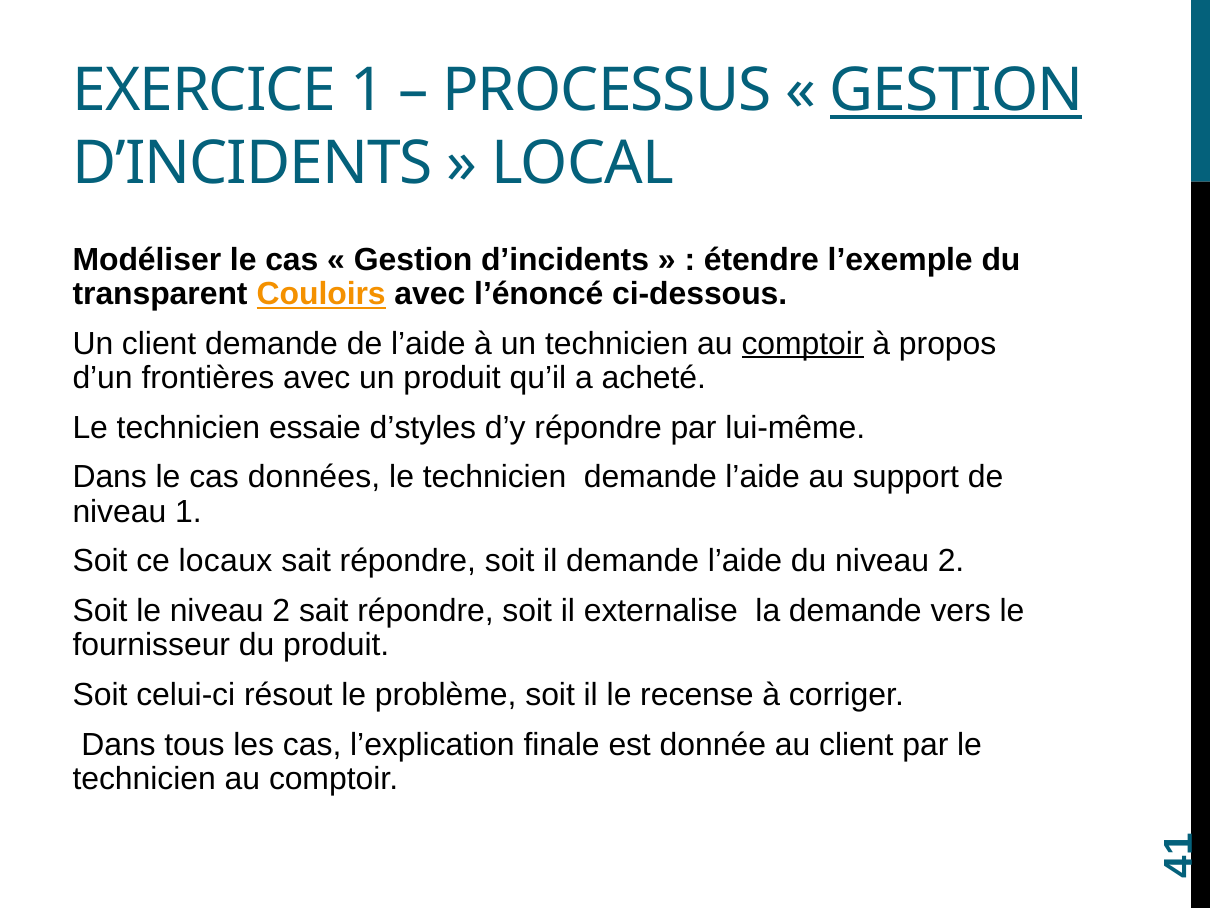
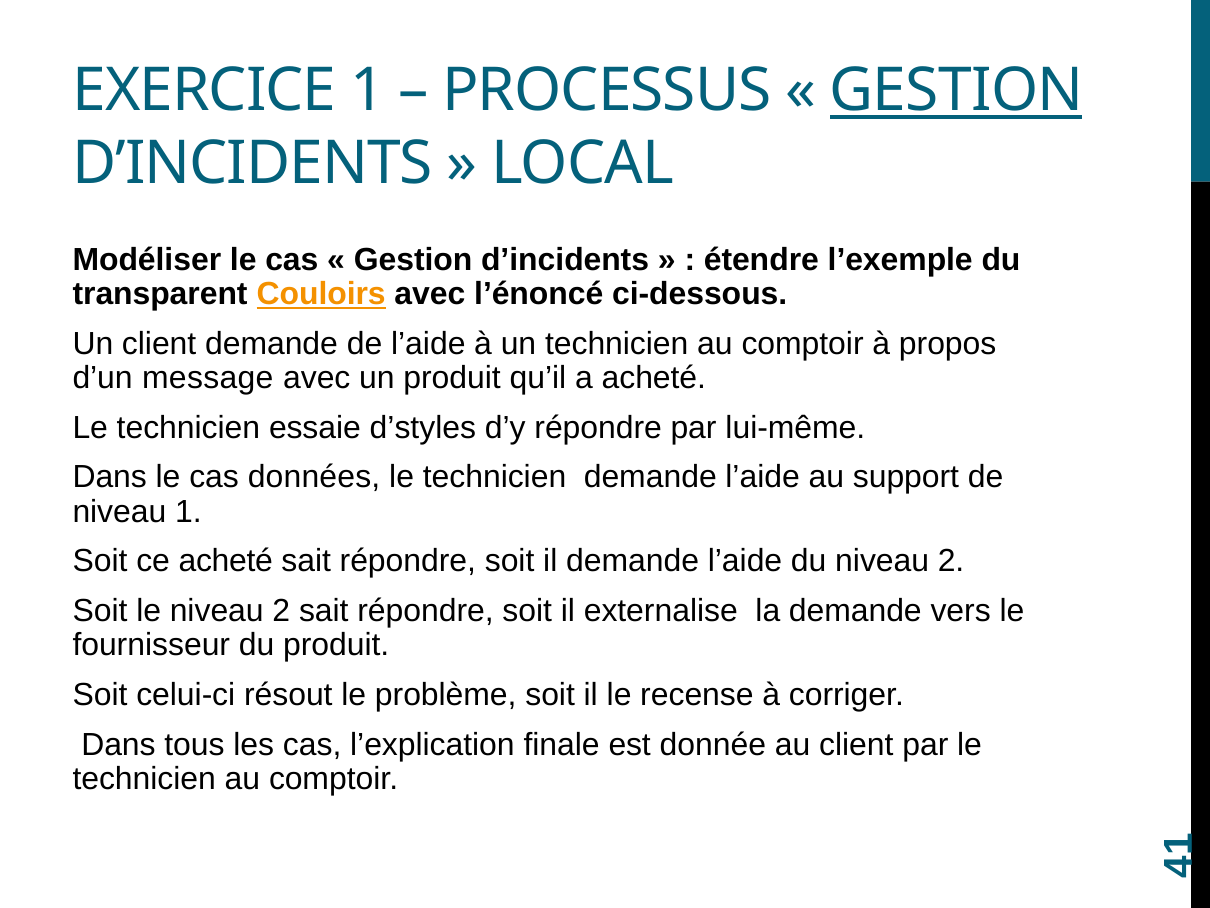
comptoir underline: present -> none (803, 343)
frontières: frontières -> message (208, 378)
ce locaux: locaux -> acheté (226, 561)
